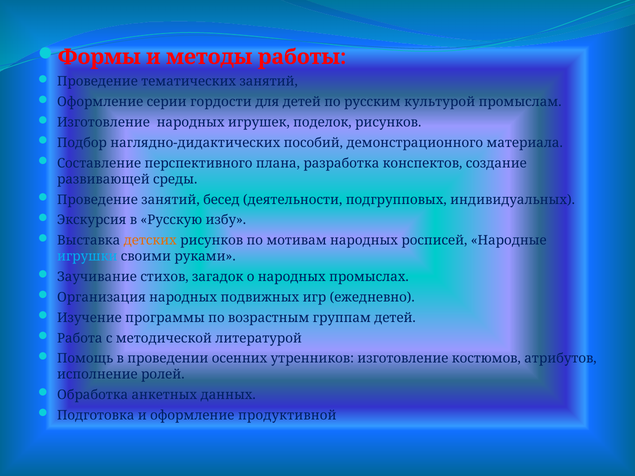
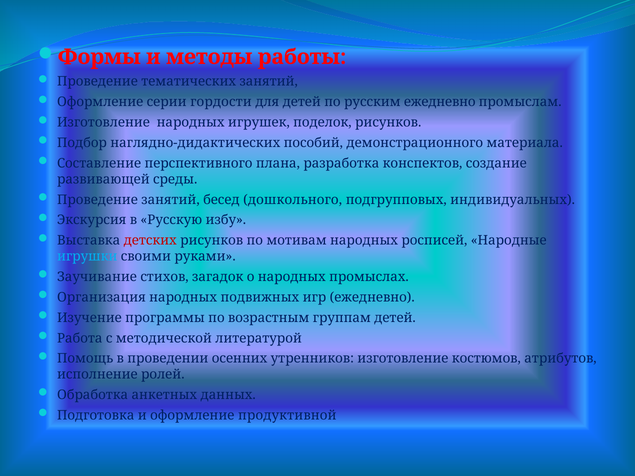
русским культурой: культурой -> ежедневно (440, 102)
деятельности: деятельности -> дошкольного (293, 200)
детских colour: orange -> red (150, 241)
